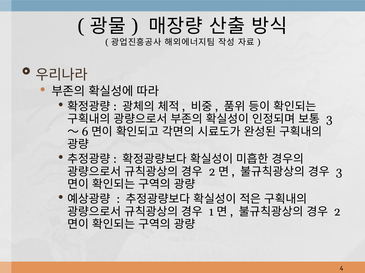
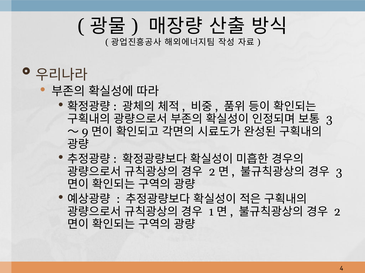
6: 6 -> 9 (85, 132)
